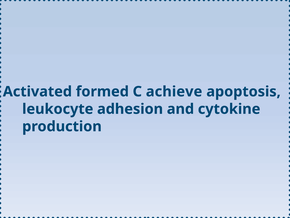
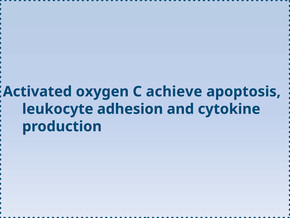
formed: formed -> oxygen (102, 91)
